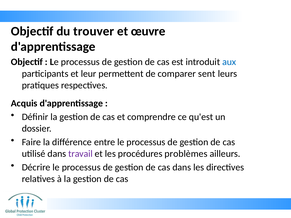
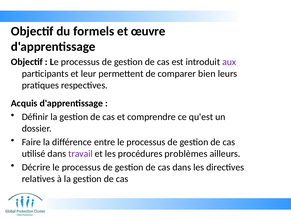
trouver: trouver -> formels (94, 31)
aux colour: blue -> purple (229, 62)
sent: sent -> bien (207, 74)
